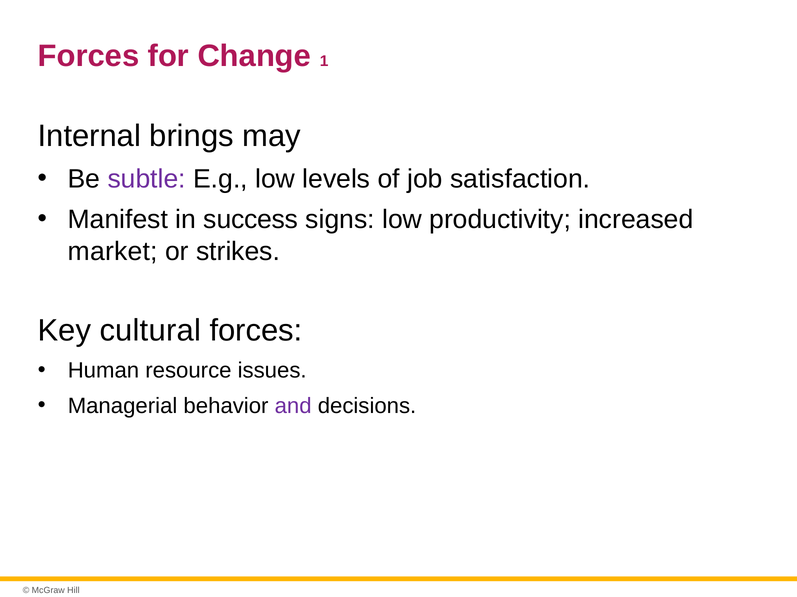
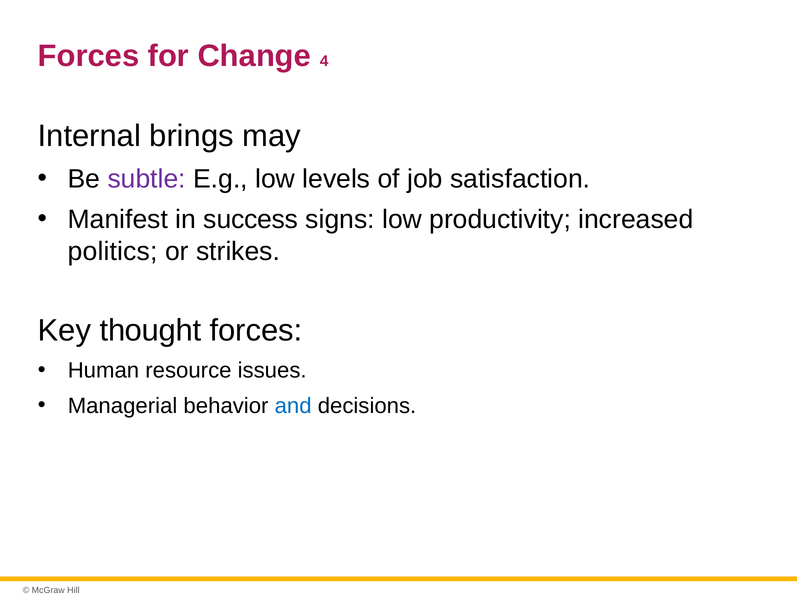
1: 1 -> 4 (324, 61)
market: market -> politics (113, 252)
cultural: cultural -> thought (151, 331)
and colour: purple -> blue (293, 406)
